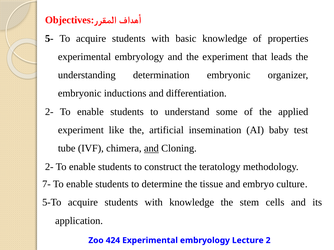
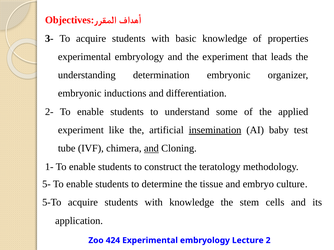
5-: 5- -> 3- (49, 39)
insemination underline: none -> present (215, 130)
2-: 2- -> 1- (49, 167)
7-: 7- -> 5- (46, 184)
